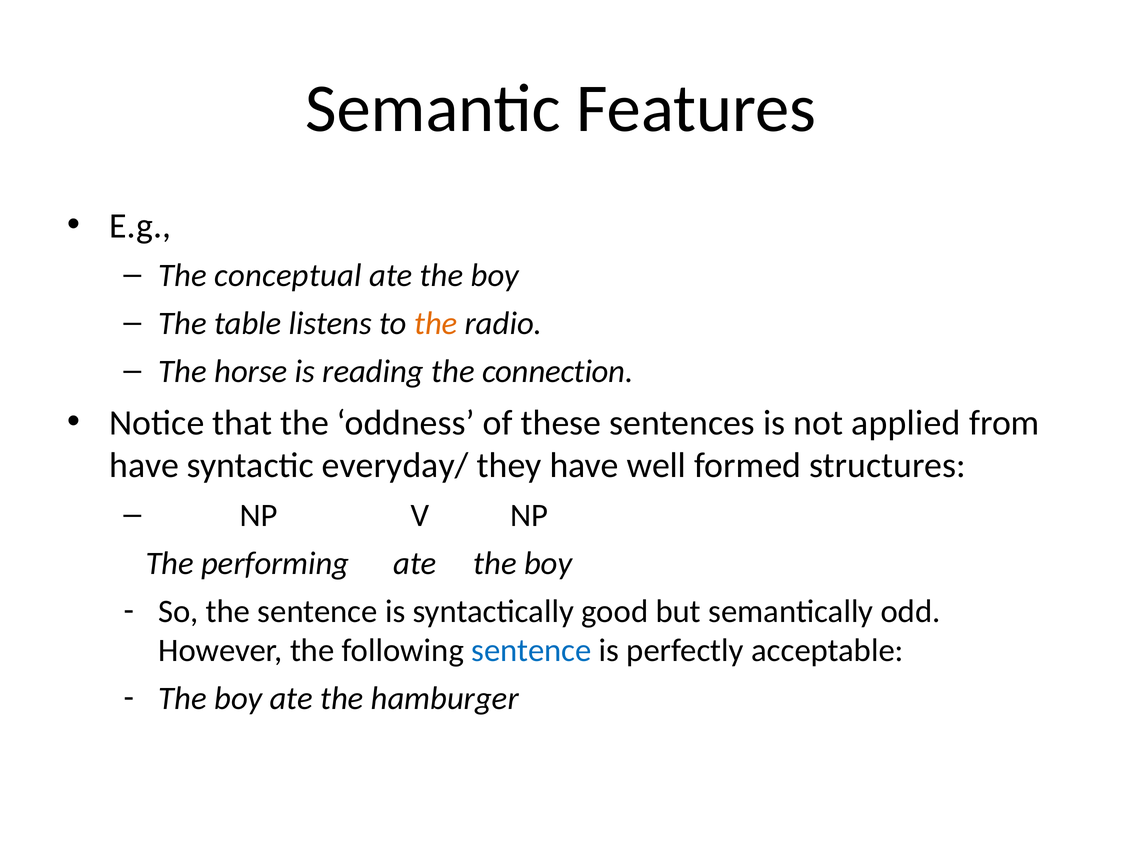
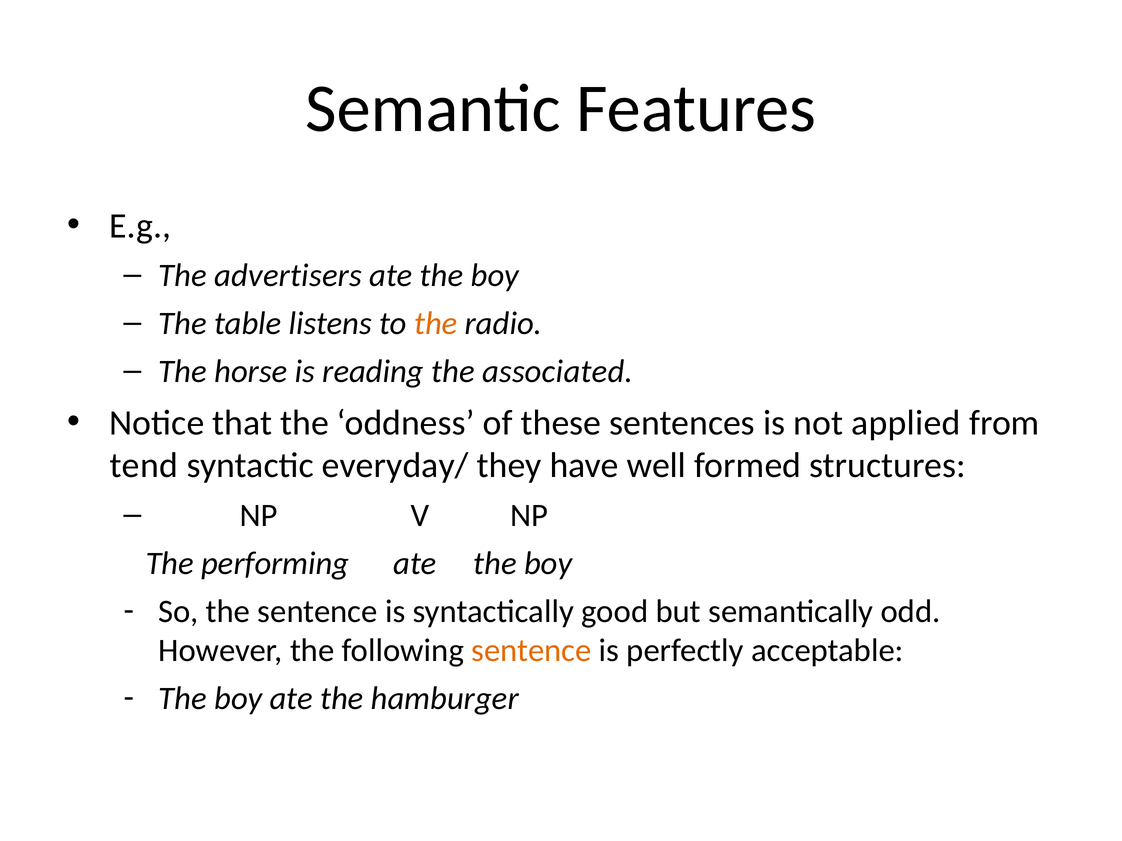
conceptual: conceptual -> advertisers (288, 276)
connection: connection -> associated (557, 372)
have: have -> tend (144, 466)
sentence colour: blue -> orange (531, 651)
